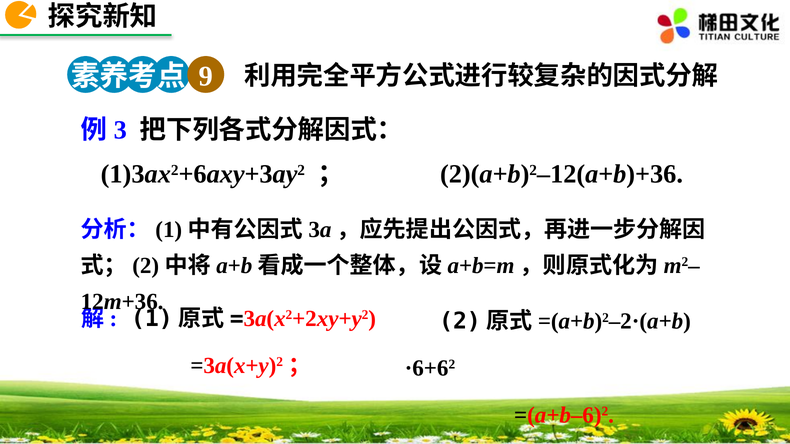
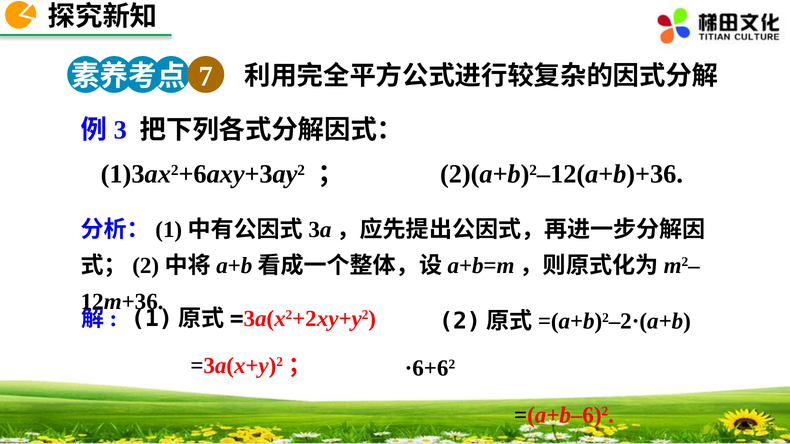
9: 9 -> 7 (206, 76)
